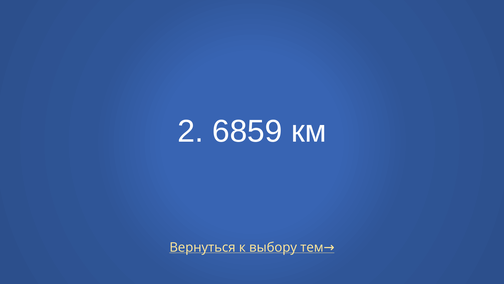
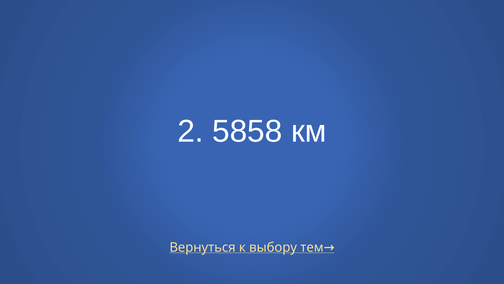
6859: 6859 -> 5858 (247, 131)
